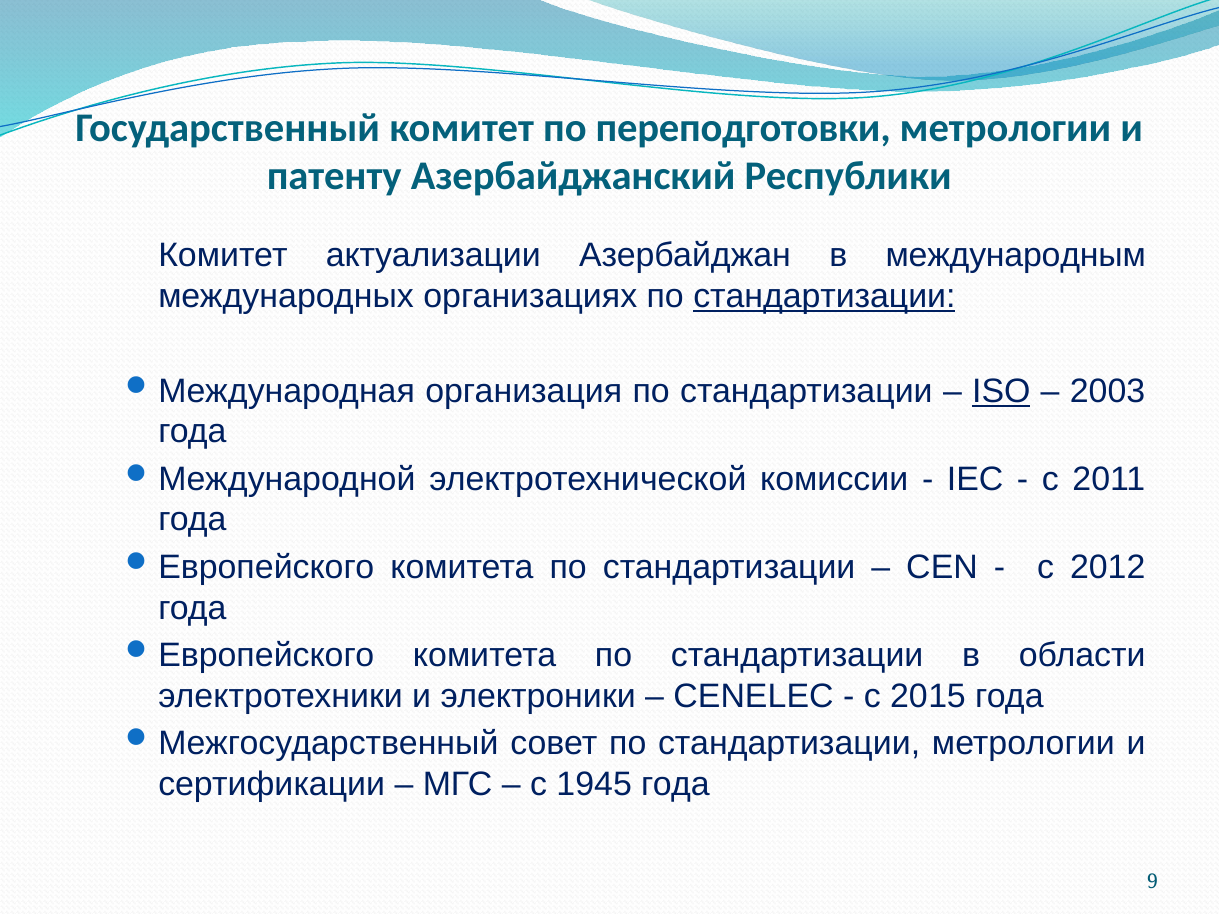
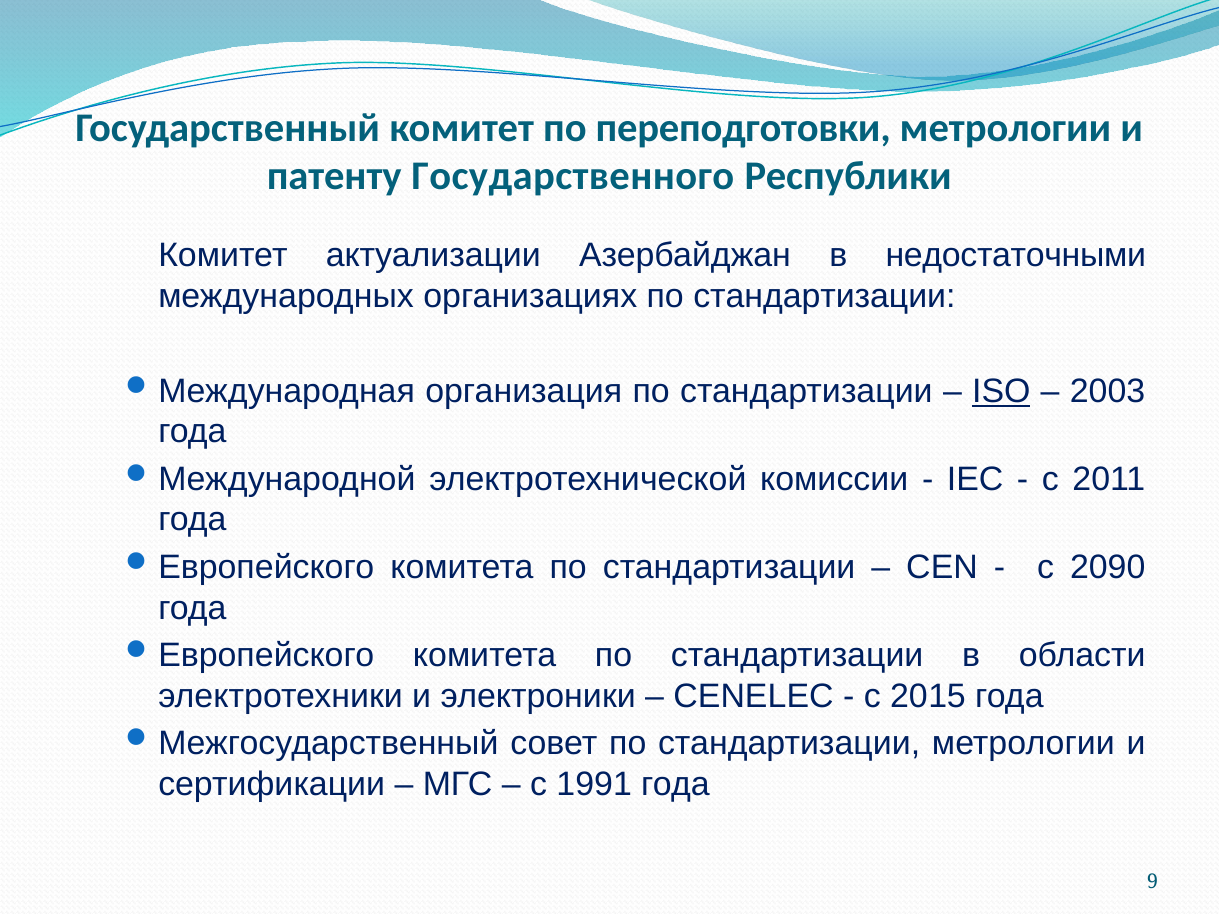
Азербайджанский: Азербайджанский -> Государственного (573, 176)
международным: международным -> недостаточными (1016, 255)
стандартизации underline: present -> none (824, 296)
2012: 2012 -> 2090 (1108, 567)
1945: 1945 -> 1991 (594, 784)
